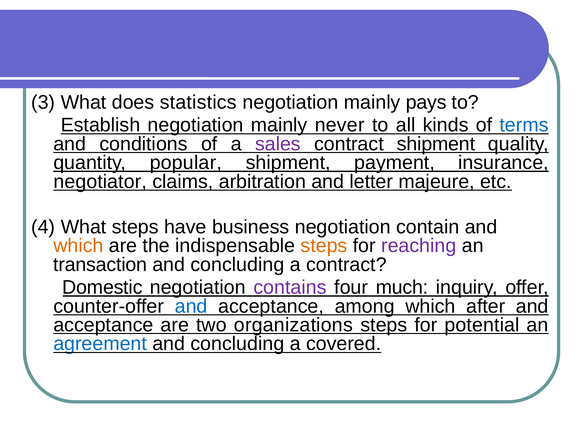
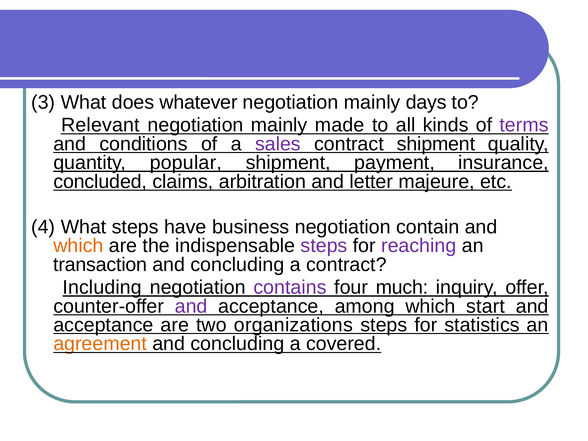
statistics: statistics -> whatever (198, 102)
pays: pays -> days (426, 102)
Establish: Establish -> Relevant (100, 125)
never: never -> made (340, 125)
terms colour: blue -> purple (524, 125)
negotiator: negotiator -> concluded (100, 182)
steps colour: orange -> purple (324, 246)
Domestic: Domestic -> Including (102, 287)
and colour: blue -> purple (191, 306)
after: after -> start (486, 306)
potential: potential -> statistics (482, 325)
agreement colour: blue -> orange (100, 344)
